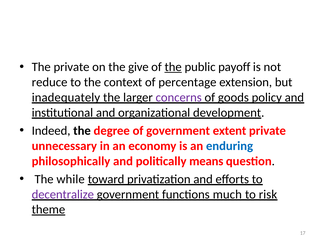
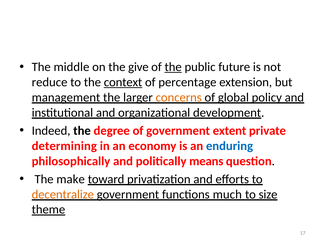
The private: private -> middle (71, 67)
payoff: payoff -> future (234, 67)
context underline: none -> present (123, 82)
inadequately: inadequately -> management (66, 97)
concerns colour: purple -> orange (179, 97)
goods: goods -> global (233, 97)
unnecessary: unnecessary -> determining (64, 146)
while: while -> make (71, 179)
decentralize colour: purple -> orange (63, 194)
risk: risk -> size (268, 194)
